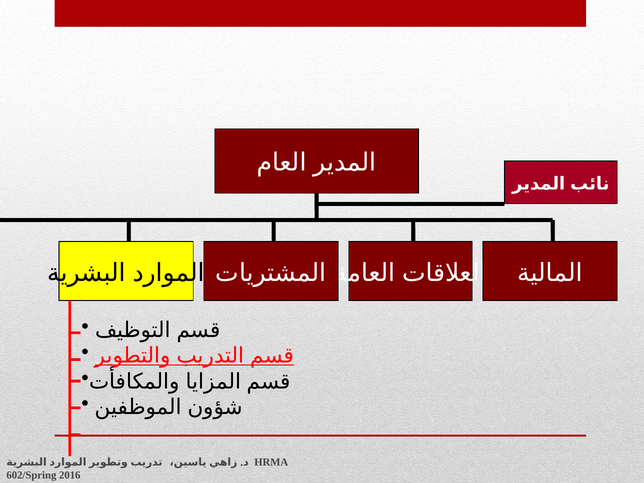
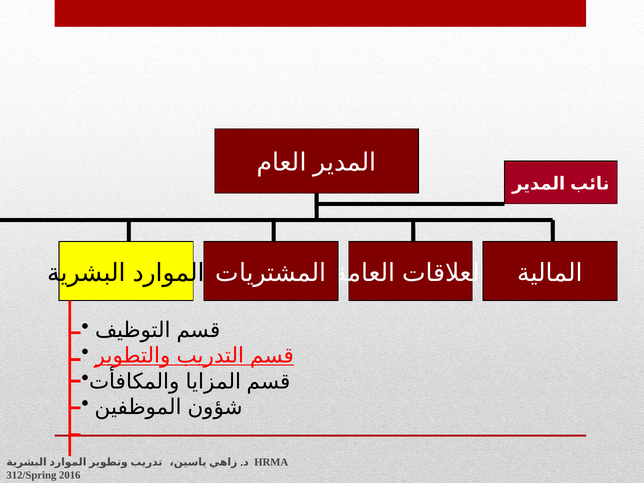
602/Spring: 602/Spring -> 312/Spring (31, 475)
